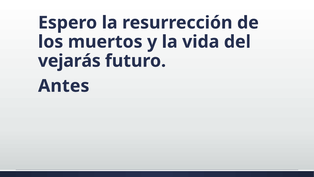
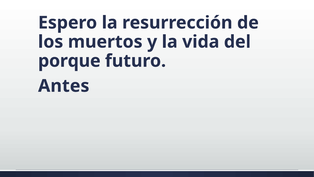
vejarás: vejarás -> porque (69, 61)
